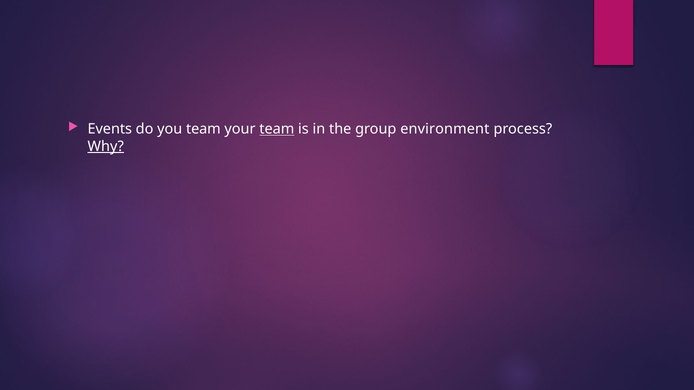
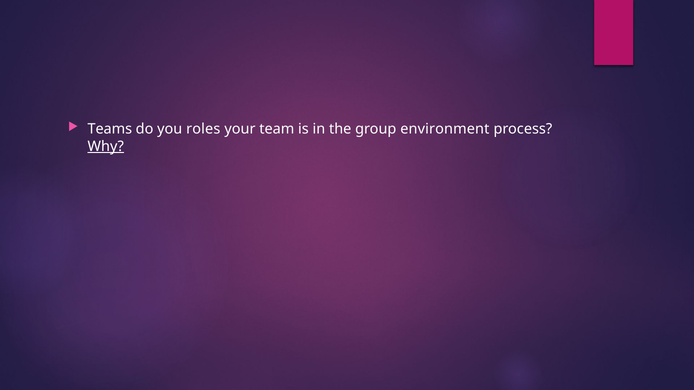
Events: Events -> Teams (110, 129)
you team: team -> roles (203, 129)
team underline: present -> none (277, 129)
